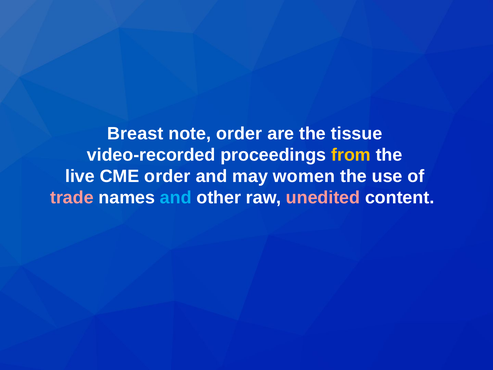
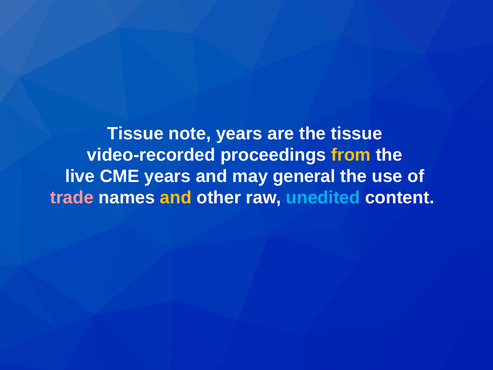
Breast: Breast -> Tissue (135, 133)
note order: order -> years (239, 133)
CME order: order -> years (167, 176)
women: women -> general (304, 176)
and colour: light blue -> yellow (176, 198)
unedited colour: pink -> light blue (323, 198)
